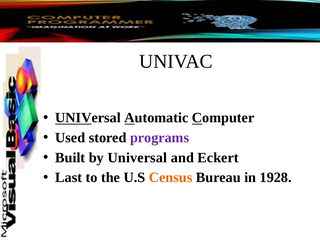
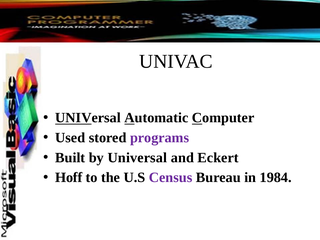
Last: Last -> Hoff (69, 178)
Census colour: orange -> purple (171, 178)
1928: 1928 -> 1984 (276, 178)
